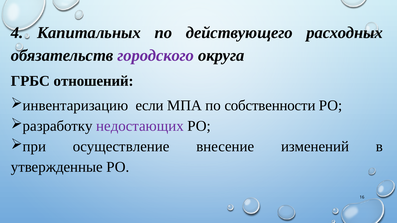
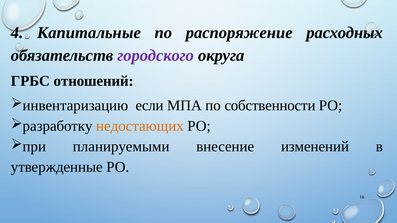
Капитальных: Капитальных -> Капитальные (89, 33)
действующего: действующего -> распоряжение (239, 33)
недостающих colour: purple -> orange (140, 126)
осуществление: осуществление -> планируемыми (121, 147)
